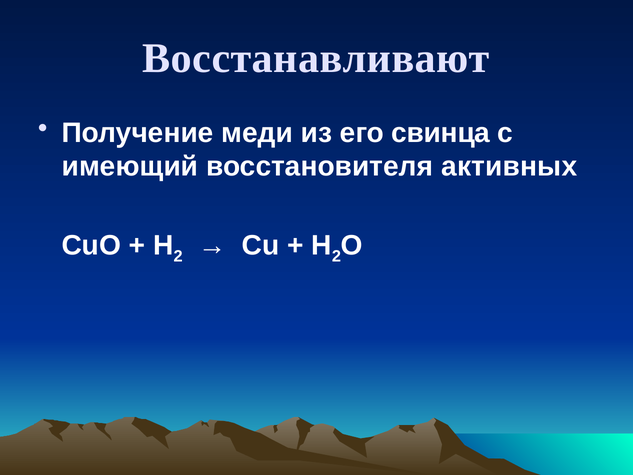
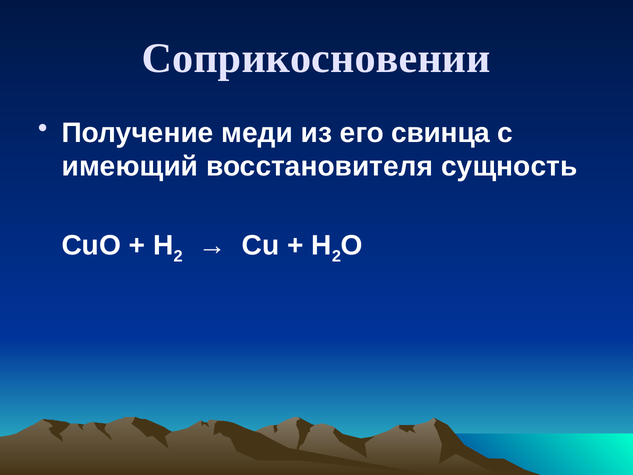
Восстанавливают: Восстанавливают -> Соприкосновении (316, 58)
активных: активных -> сущность (509, 167)
